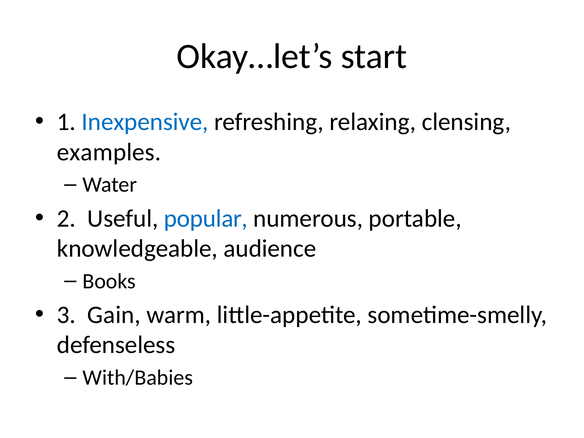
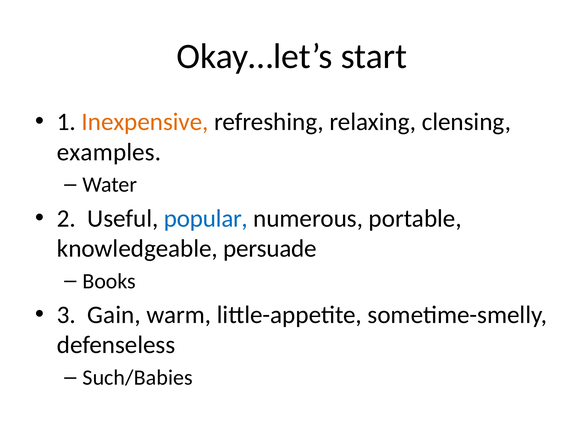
Inexpensive colour: blue -> orange (145, 122)
audience: audience -> persuade (270, 249)
With/Babies: With/Babies -> Such/Babies (138, 378)
